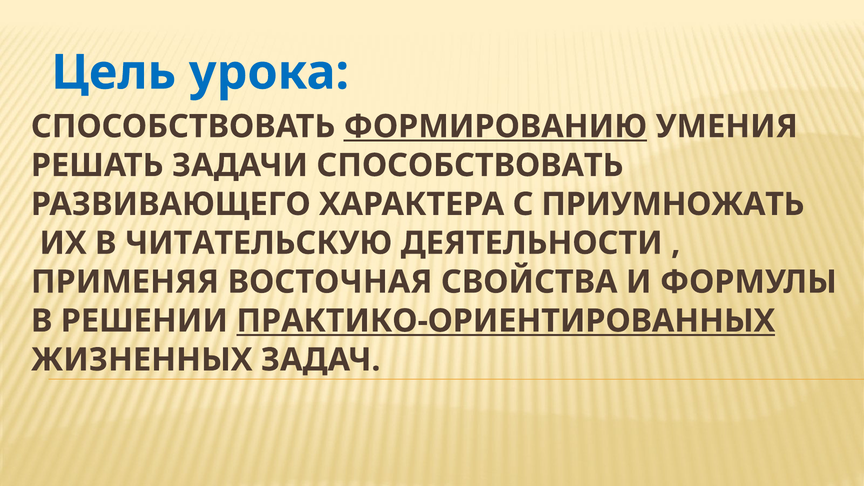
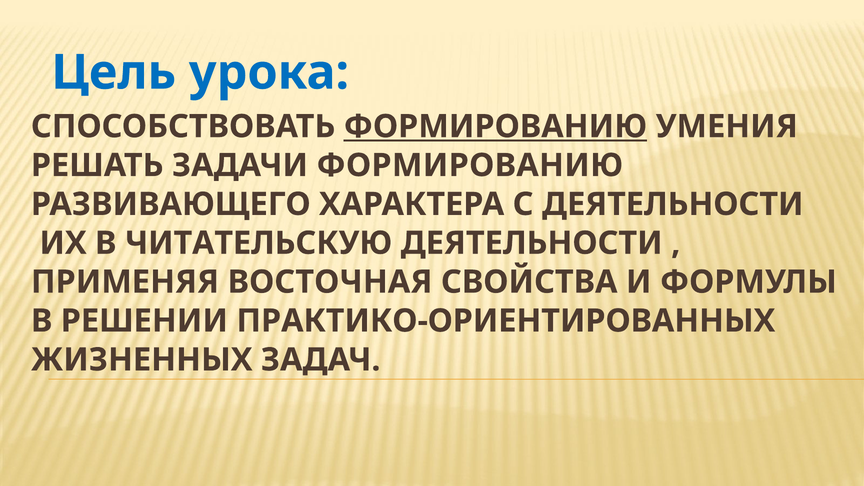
ЗАДАЧИ СПОСОБСТВОВАТЬ: СПОСОБСТВОВАТЬ -> ФОРМИРОВАНИЮ (470, 165)
С ПРИУМНОЖАТЬ: ПРИУМНОЖАТЬ -> ДЕЯТЕЛЬНОСТИ (673, 204)
ПРАКТИКО-ОРИЕНТИРОВАННЫХ underline: present -> none (506, 321)
